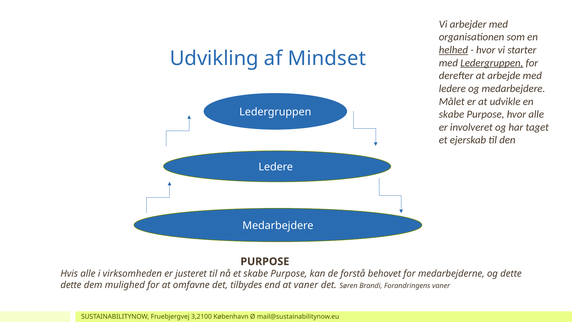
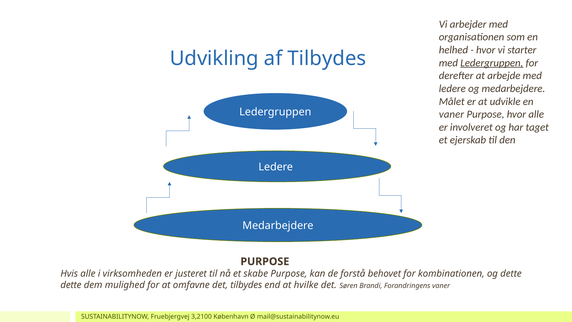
helhed underline: present -> none (453, 50)
af Mindset: Mindset -> Tilbydes (327, 59)
skabe: skabe -> vaner (452, 114)
medarbejderne: medarbejderne -> kombinationen (451, 273)
at vaner: vaner -> hvilke (306, 285)
